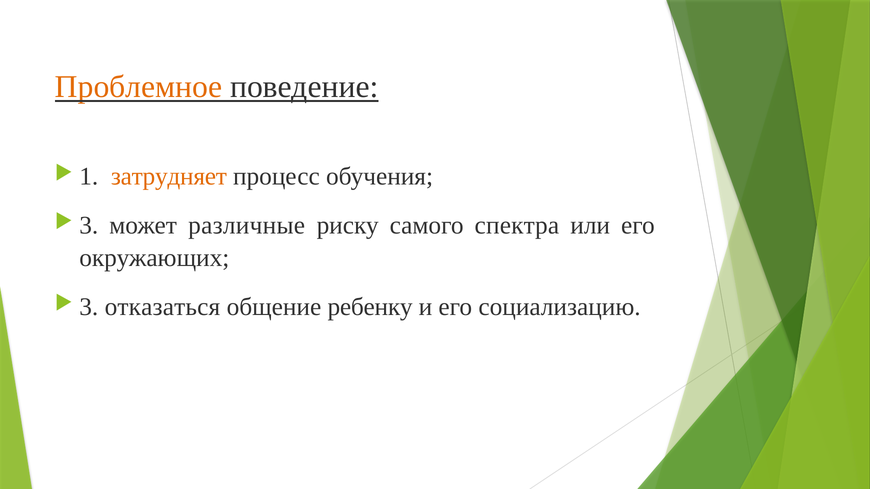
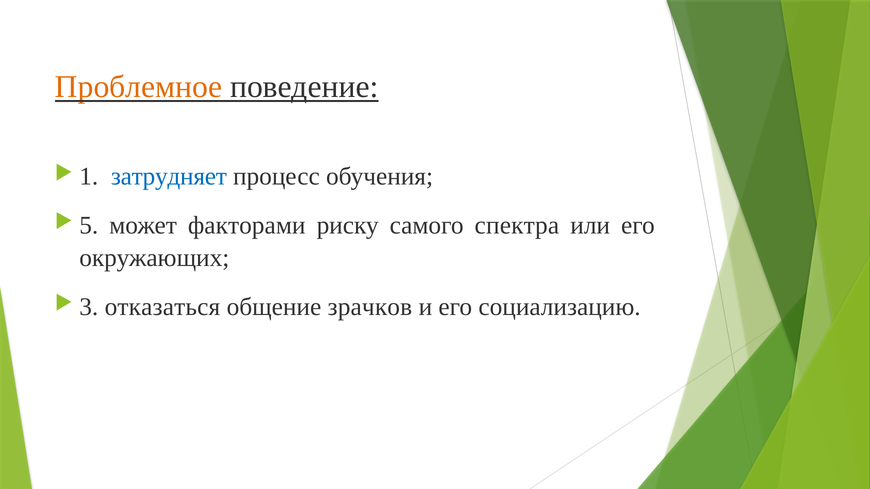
затрудняет colour: orange -> blue (169, 177)
3: 3 -> 5 (89, 225)
различные: различные -> факторами (247, 225)
ребенку: ребенку -> зрачков (370, 307)
